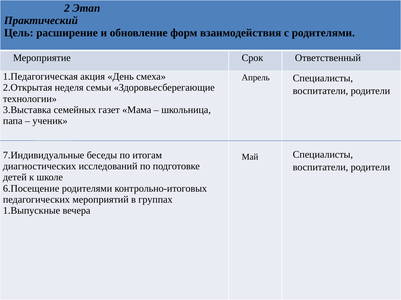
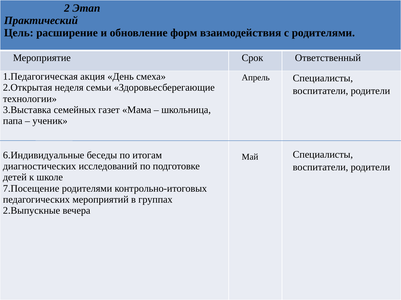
7.Индивидуальные: 7.Индивидуальные -> 6.Индивидуальные (44, 156)
6.Посещение: 6.Посещение -> 7.Посещение (31, 189)
1.Выпускные: 1.Выпускные -> 2.Выпускные (32, 211)
